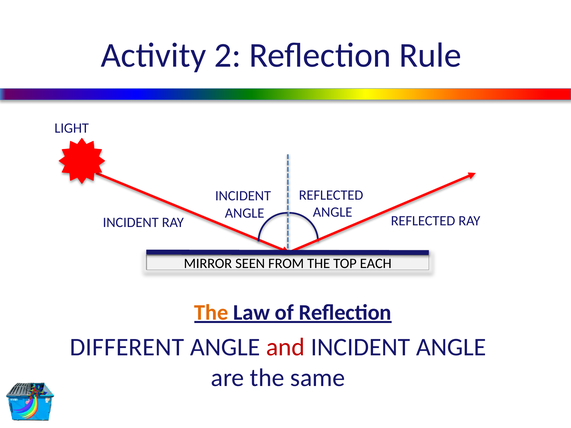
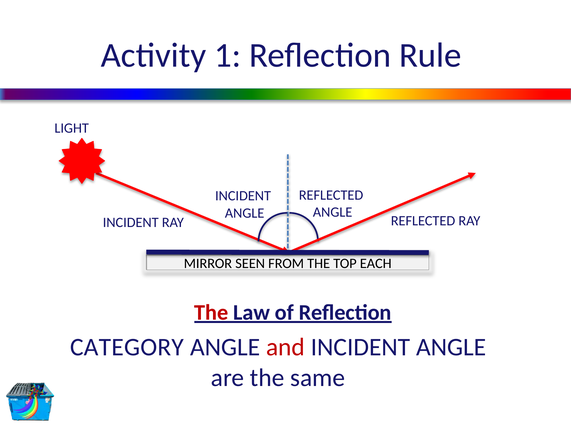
2: 2 -> 1 (228, 55)
The colour: orange -> red (211, 313)
DIFFERENT: DIFFERENT -> CATEGORY (127, 347)
